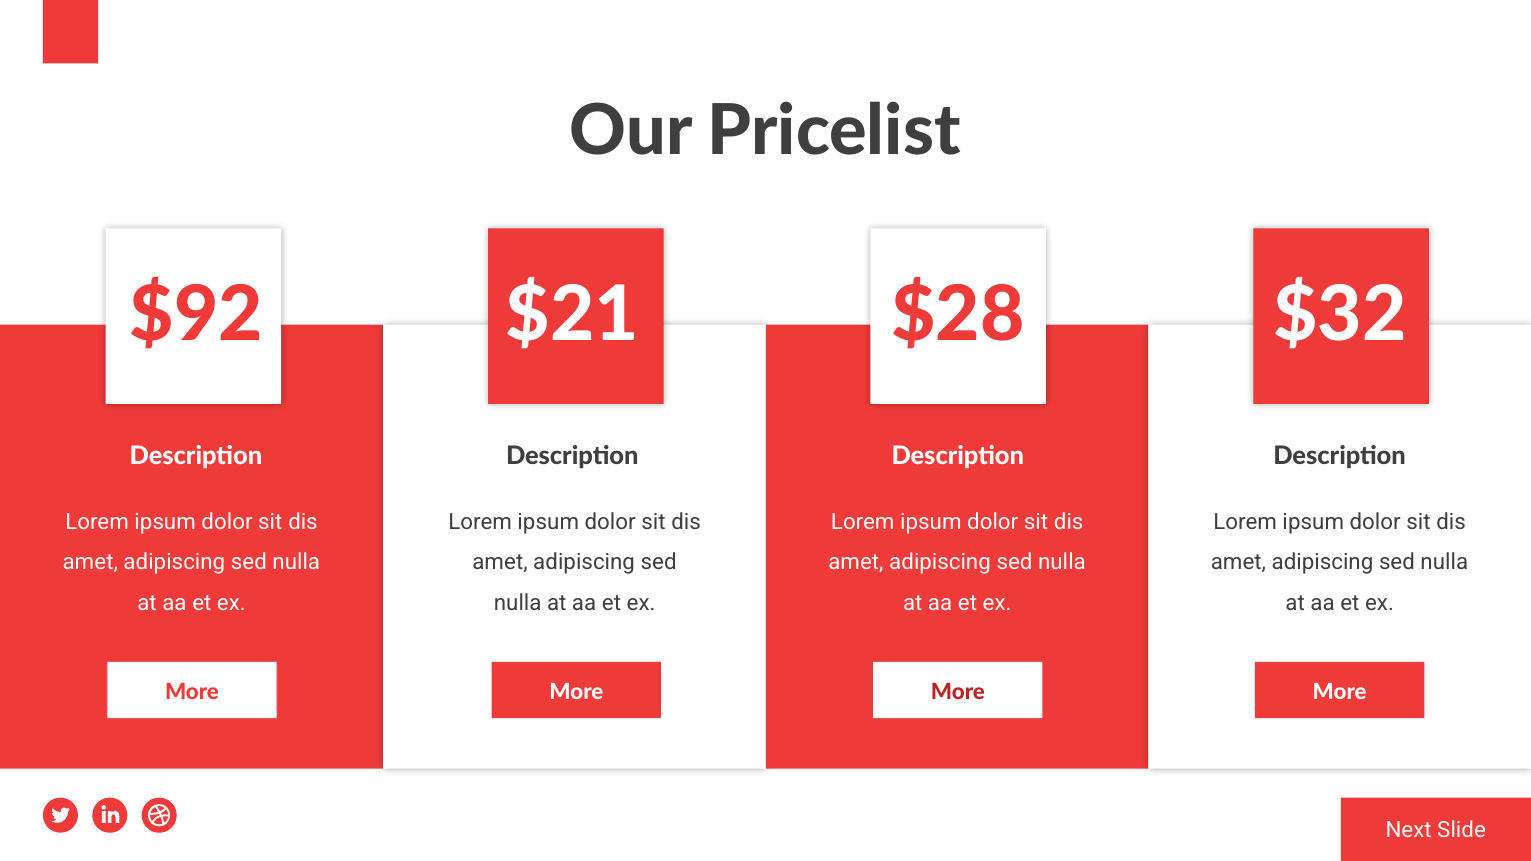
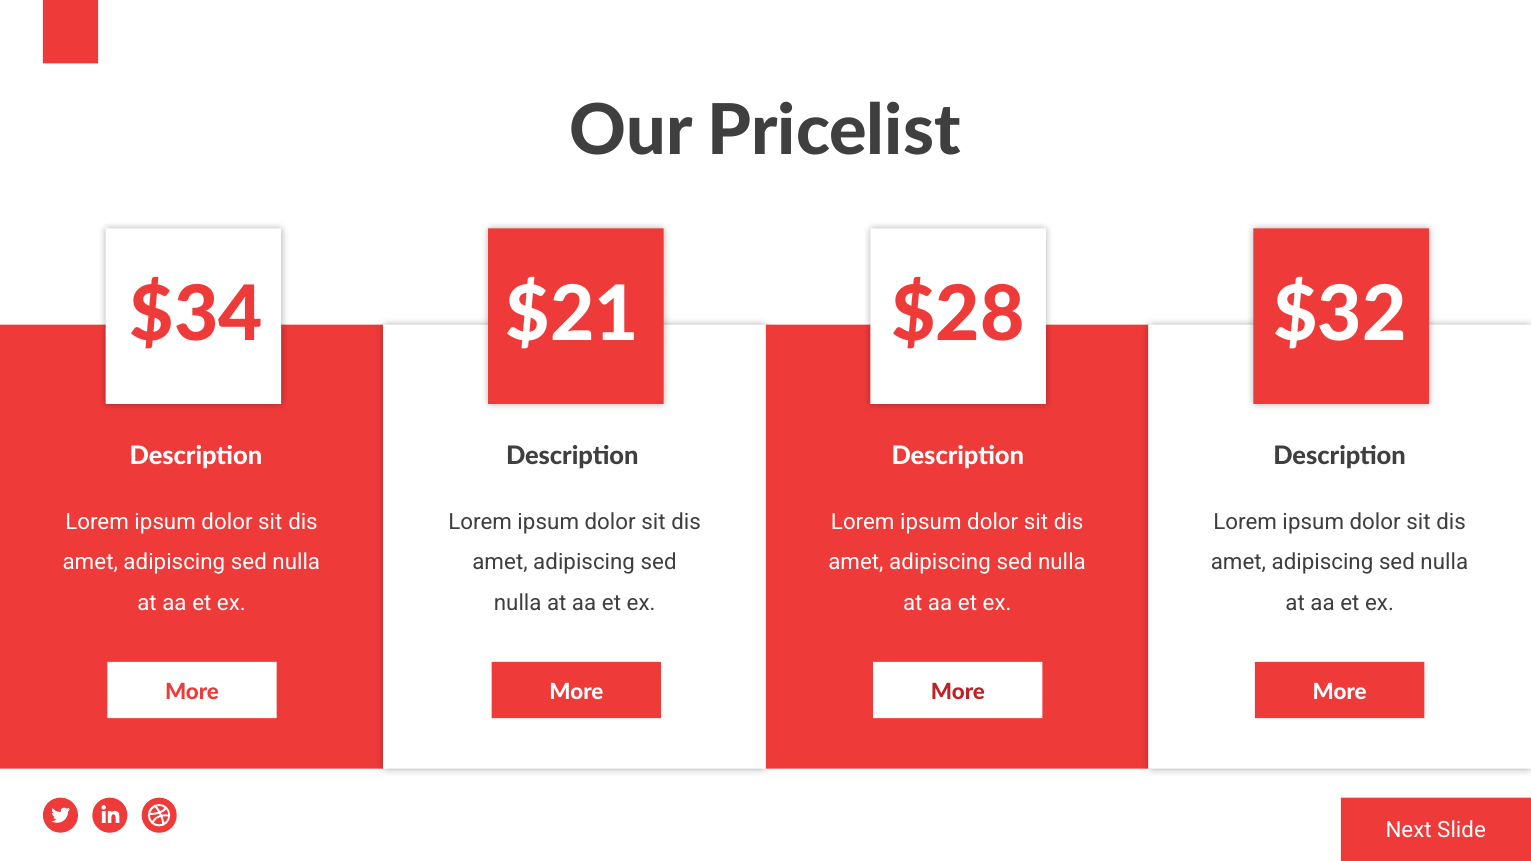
$92: $92 -> $34 (196, 316)
